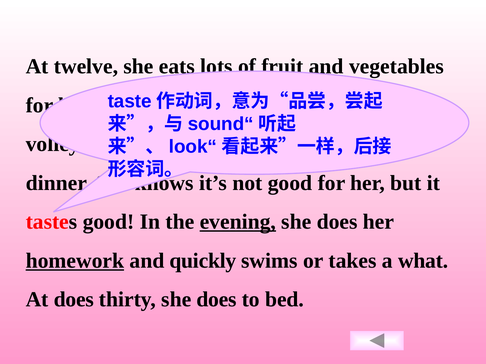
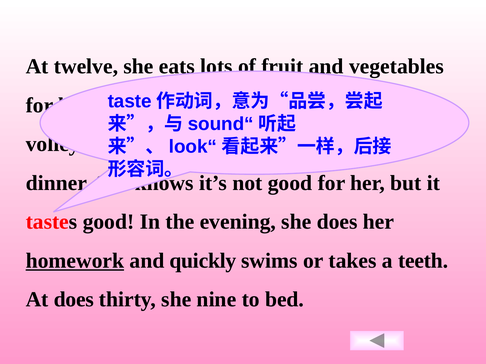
evening underline: present -> none (238, 222)
what: what -> teeth (423, 261)
thirty she does: does -> nine (216, 300)
